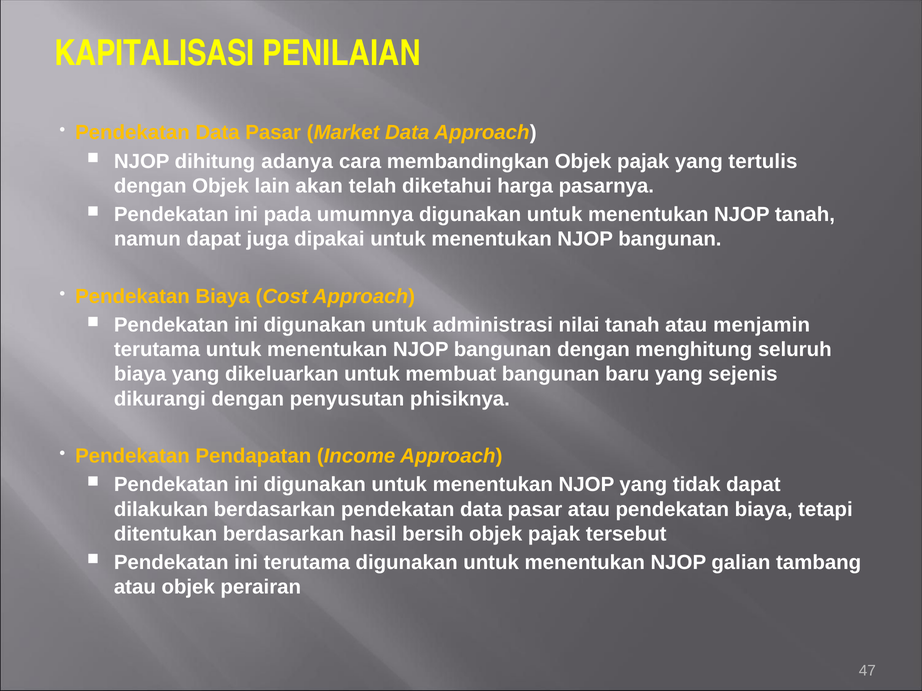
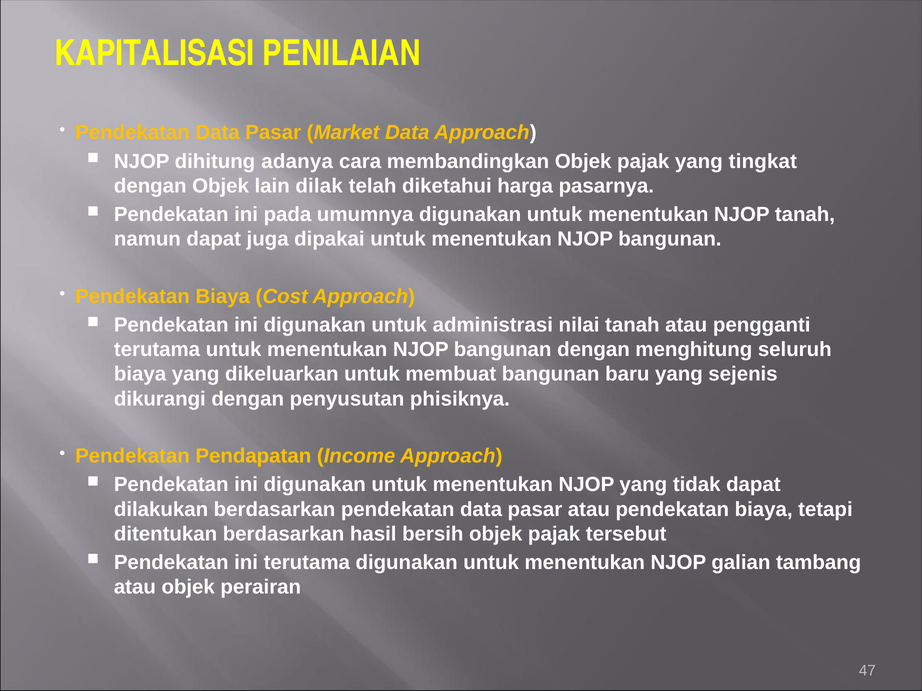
tertulis: tertulis -> tingkat (763, 161)
akan: akan -> dilak (319, 186)
menjamin: menjamin -> pengganti (762, 325)
